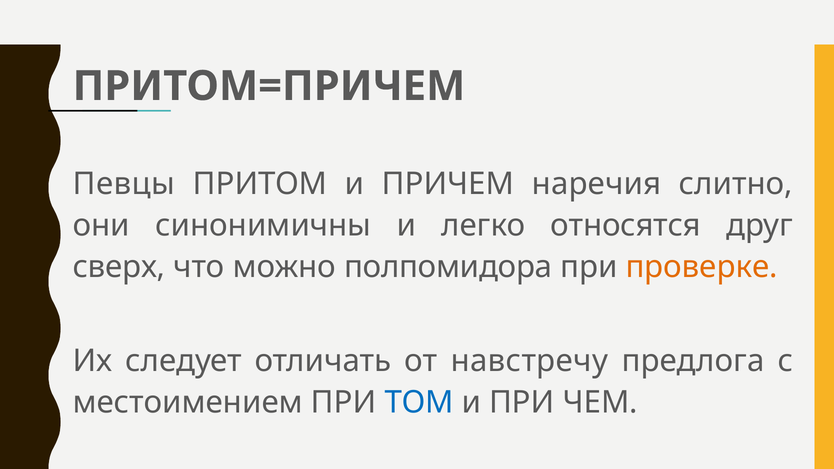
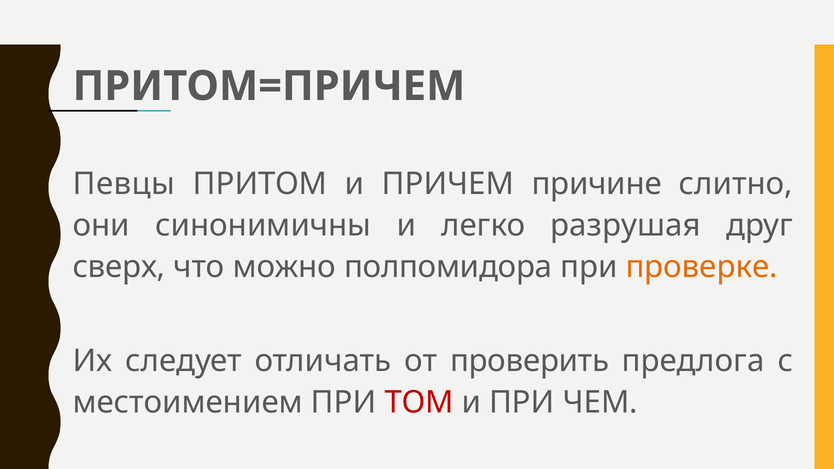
наречия: наречия -> причине (597, 184)
относятся: относятся -> разрушая (626, 226)
навстречу: навстречу -> проверить (530, 361)
ТОМ colour: blue -> red (419, 402)
